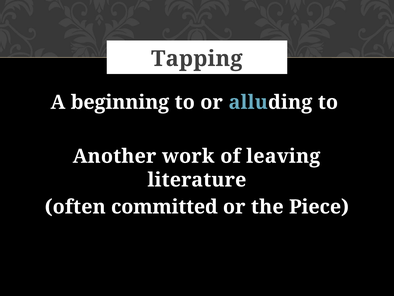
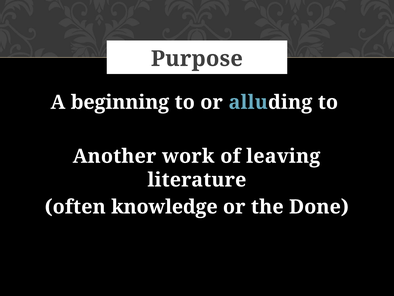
Tapping: Tapping -> Purpose (197, 59)
committed: committed -> knowledge (164, 207)
Piece: Piece -> Done (319, 207)
